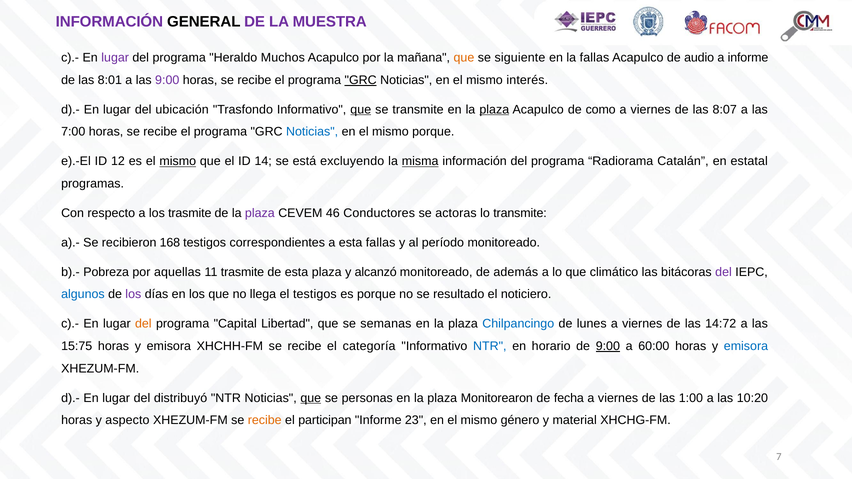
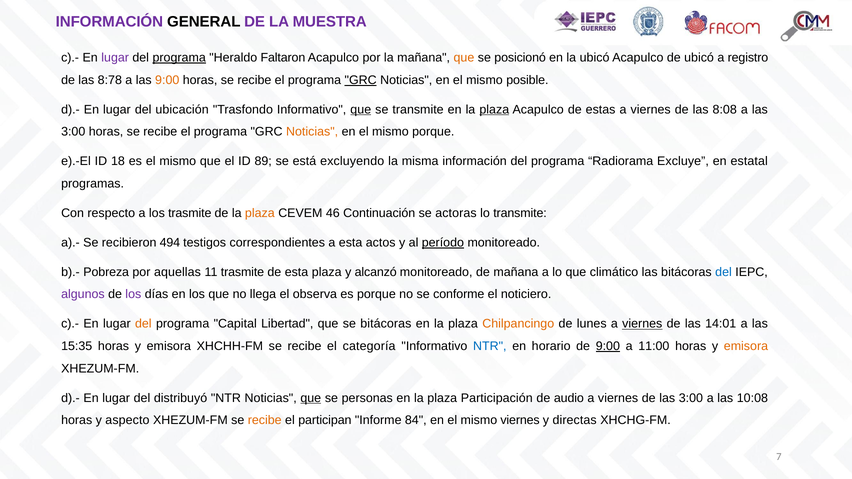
programa underline: none -> present (179, 58)
Muchos: Muchos -> Faltaron (283, 58)
siguiente: siguiente -> posicionó (520, 58)
la fallas: fallas -> ubicó (595, 58)
de audio: audio -> ubicó (699, 58)
a informe: informe -> registro (748, 58)
8:01: 8:01 -> 8:78 (110, 80)
9:00 colour: purple -> orange (167, 80)
interés: interés -> posible (527, 80)
como: como -> estas (601, 110)
8:07: 8:07 -> 8:08 (725, 110)
7:00: 7:00 -> 3:00 (73, 132)
Noticias colour: blue -> orange (312, 132)
12: 12 -> 18 (118, 161)
mismo underline: present -> none (178, 161)
14: 14 -> 89 (263, 161)
misma underline: present -> none (420, 161)
Catalán: Catalán -> Excluye (683, 161)
plaza colour: purple -> orange (260, 213)
Conductores: Conductores -> Continuación (379, 213)
168: 168 -> 494 (170, 243)
esta fallas: fallas -> actos (381, 243)
período underline: none -> present (443, 243)
de además: además -> mañana (516, 272)
del colour: purple -> blue (724, 272)
algunos colour: blue -> purple (83, 295)
el testigos: testigos -> observa (315, 295)
resultado: resultado -> conforme (459, 295)
se semanas: semanas -> bitácoras (386, 324)
Chilpancingo colour: blue -> orange (518, 324)
viernes underline: none -> present (642, 324)
14:72: 14:72 -> 14:01 (721, 324)
15:75: 15:75 -> 15:35 (77, 346)
60:00: 60:00 -> 11:00 (654, 346)
emisora colour: blue -> orange (746, 346)
Monitorearon: Monitorearon -> Participación (497, 398)
fecha: fecha -> audio (569, 398)
de las 1:00: 1:00 -> 3:00 (691, 398)
10:20: 10:20 -> 10:08 (752, 398)
23: 23 -> 84 (416, 421)
mismo género: género -> viernes (520, 421)
material: material -> directas (575, 421)
